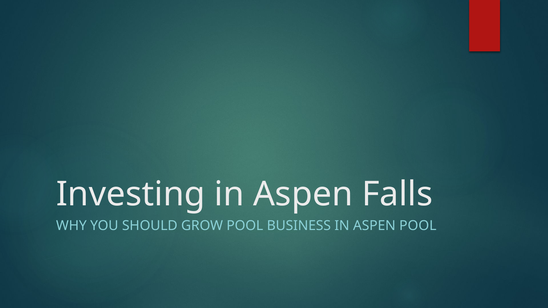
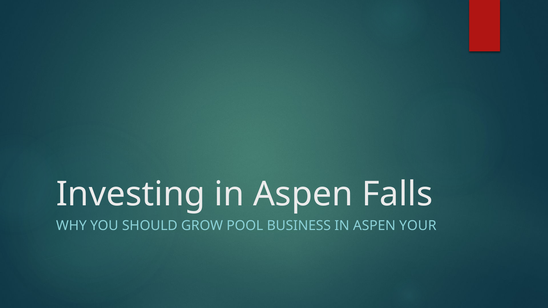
ASPEN POOL: POOL -> YOUR (418, 226)
